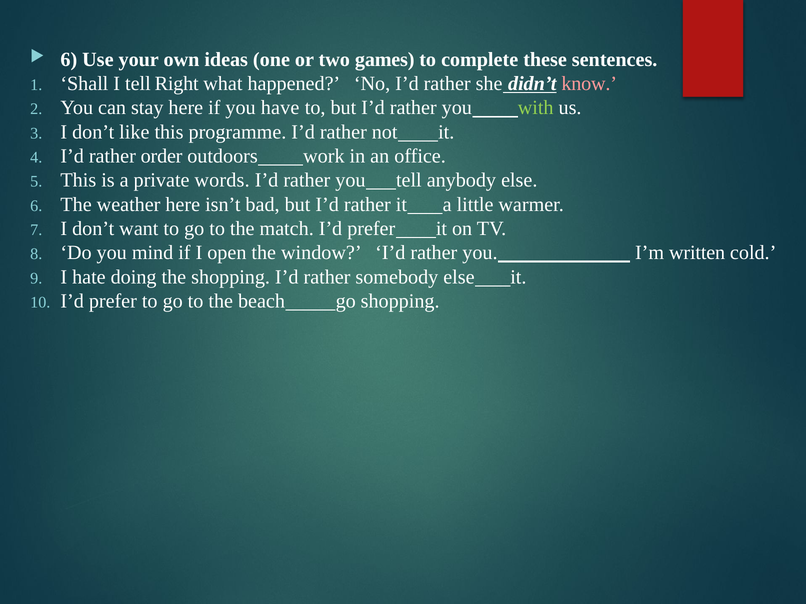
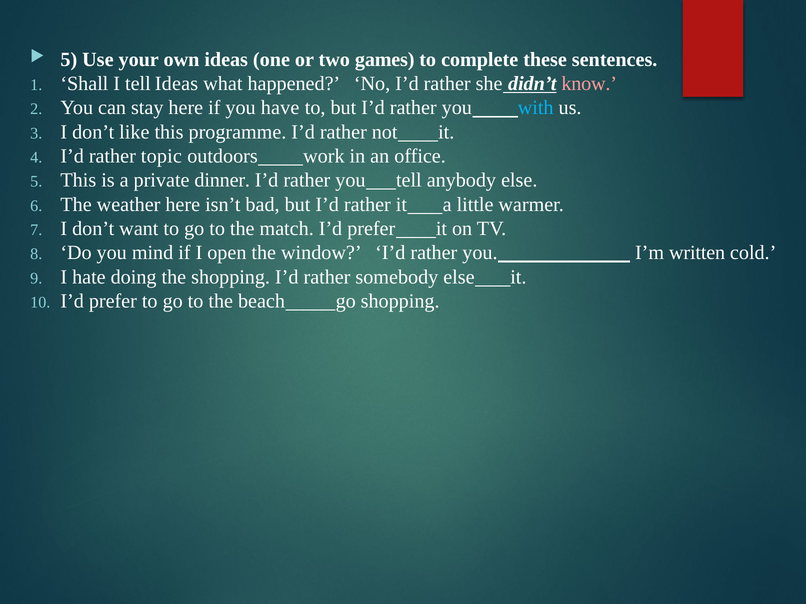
6: 6 -> 5 (69, 60)
tell Right: Right -> Ideas (176, 84)
with colour: light green -> light blue (536, 108)
order: order -> topic (161, 156)
words: words -> dinner (222, 180)
